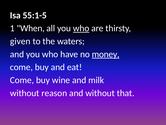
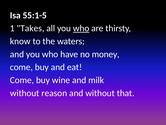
When: When -> Takes (31, 28)
given: given -> know (20, 41)
money underline: present -> none (106, 54)
